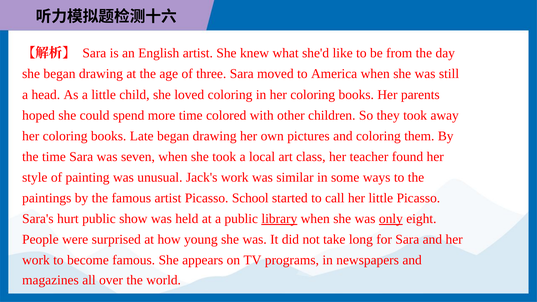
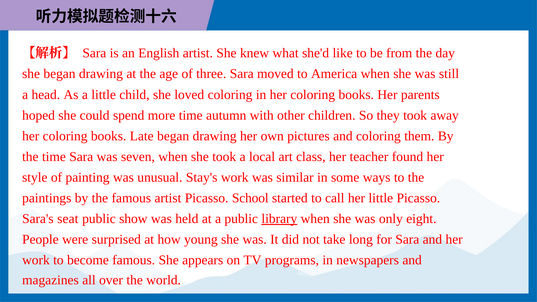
colored: colored -> autumn (226, 115)
Jack's: Jack's -> Stay's (202, 177)
hurt: hurt -> seat (68, 219)
only underline: present -> none (391, 219)
